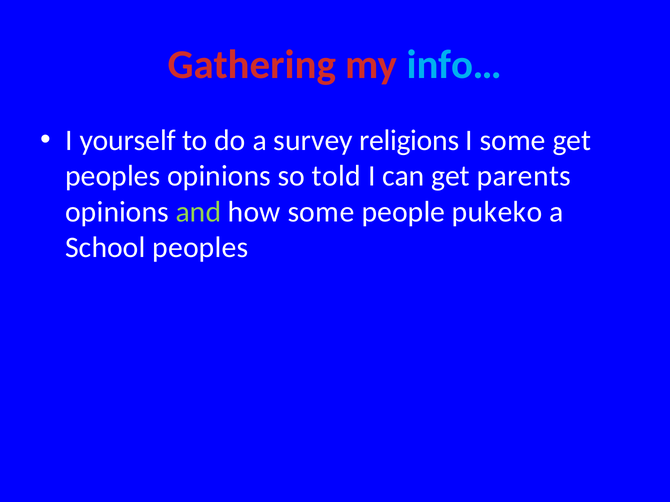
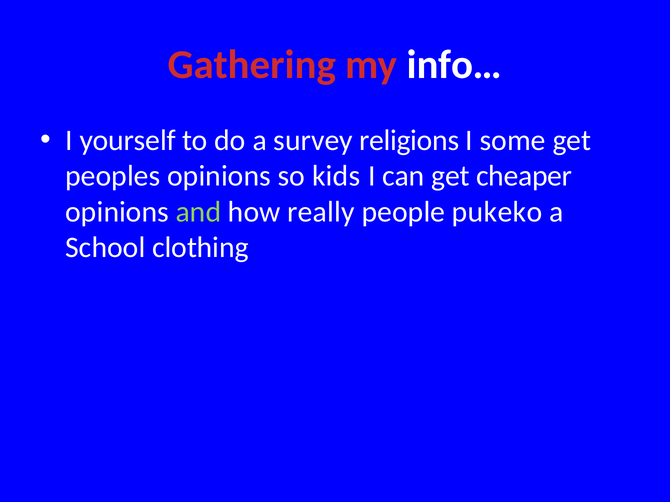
info… colour: light blue -> white (454, 65)
told: told -> kids (336, 176)
parents: parents -> cheaper (524, 176)
how some: some -> really (321, 212)
School peoples: peoples -> clothing (200, 248)
